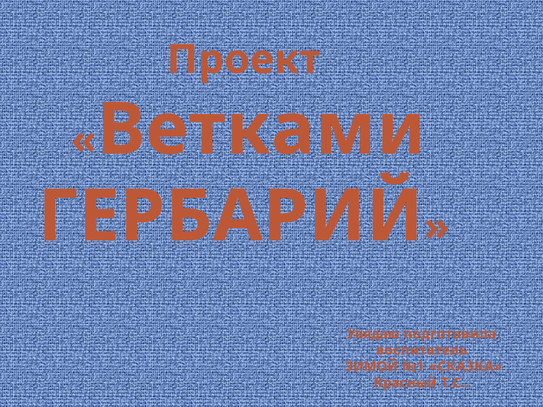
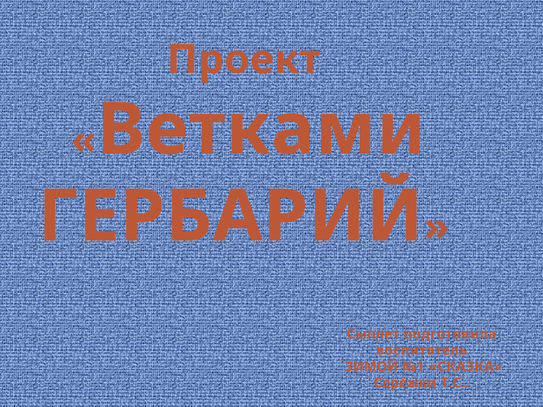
Увядаю: Увядаю -> Сыплет (373, 334)
Красный: Красный -> Серёжки (405, 383)
